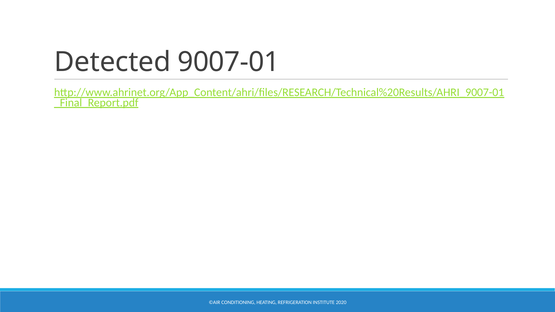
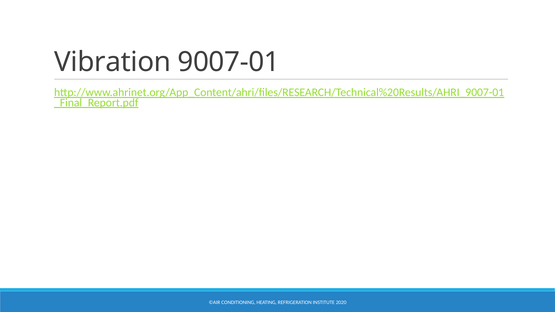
Detected: Detected -> Vibration (113, 62)
